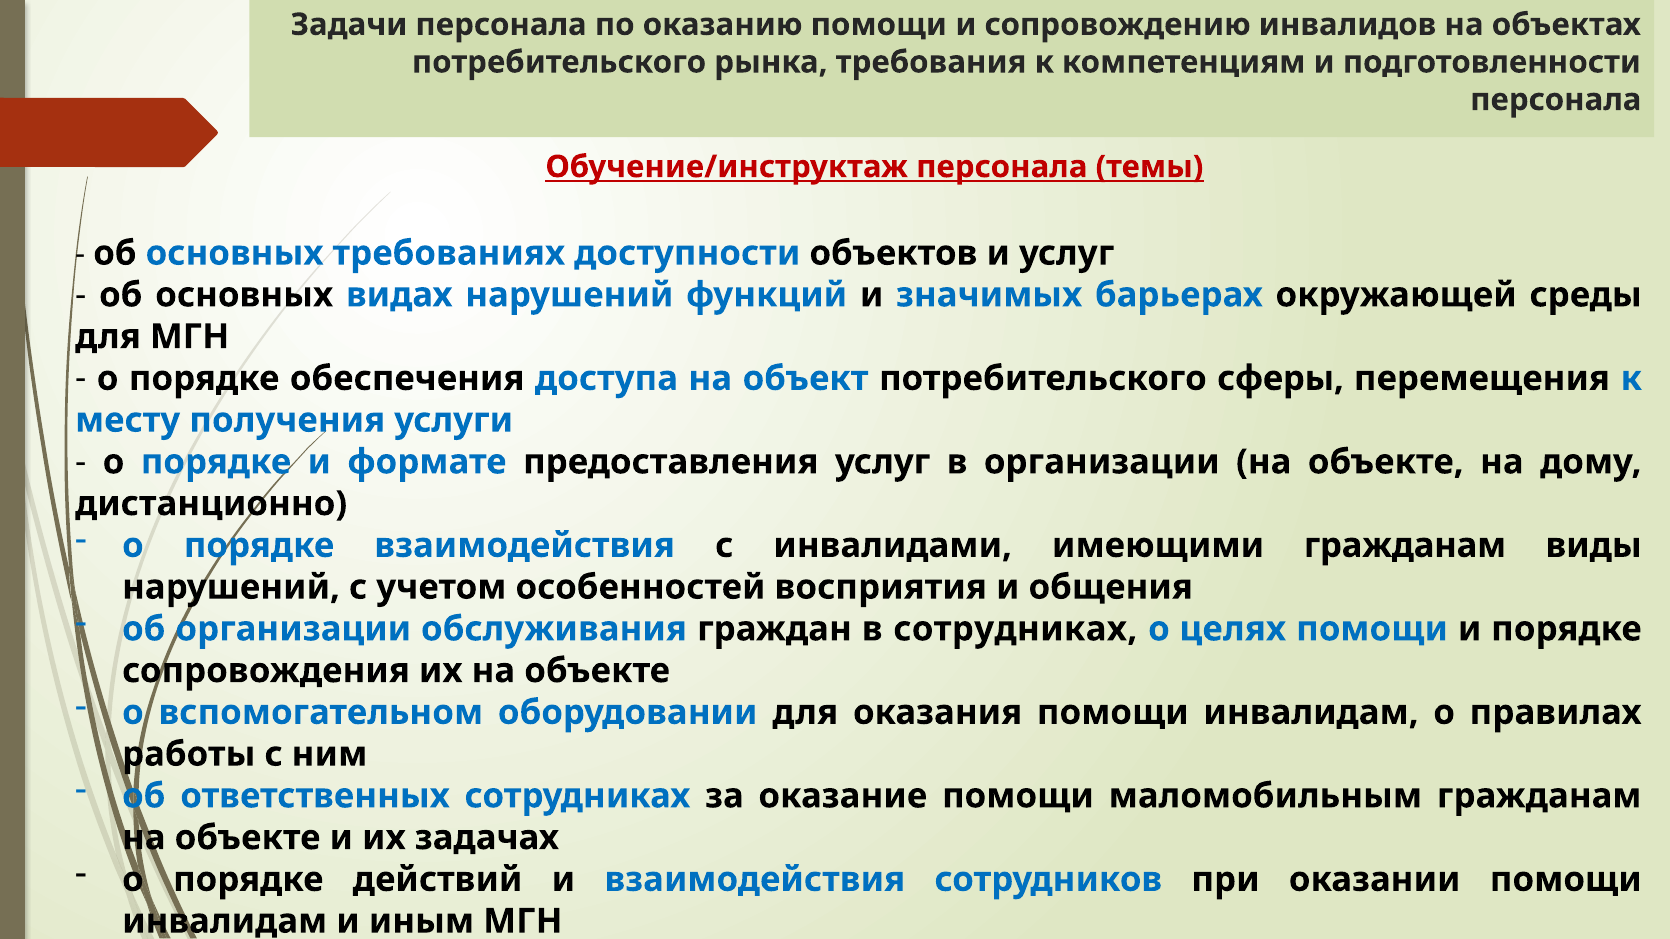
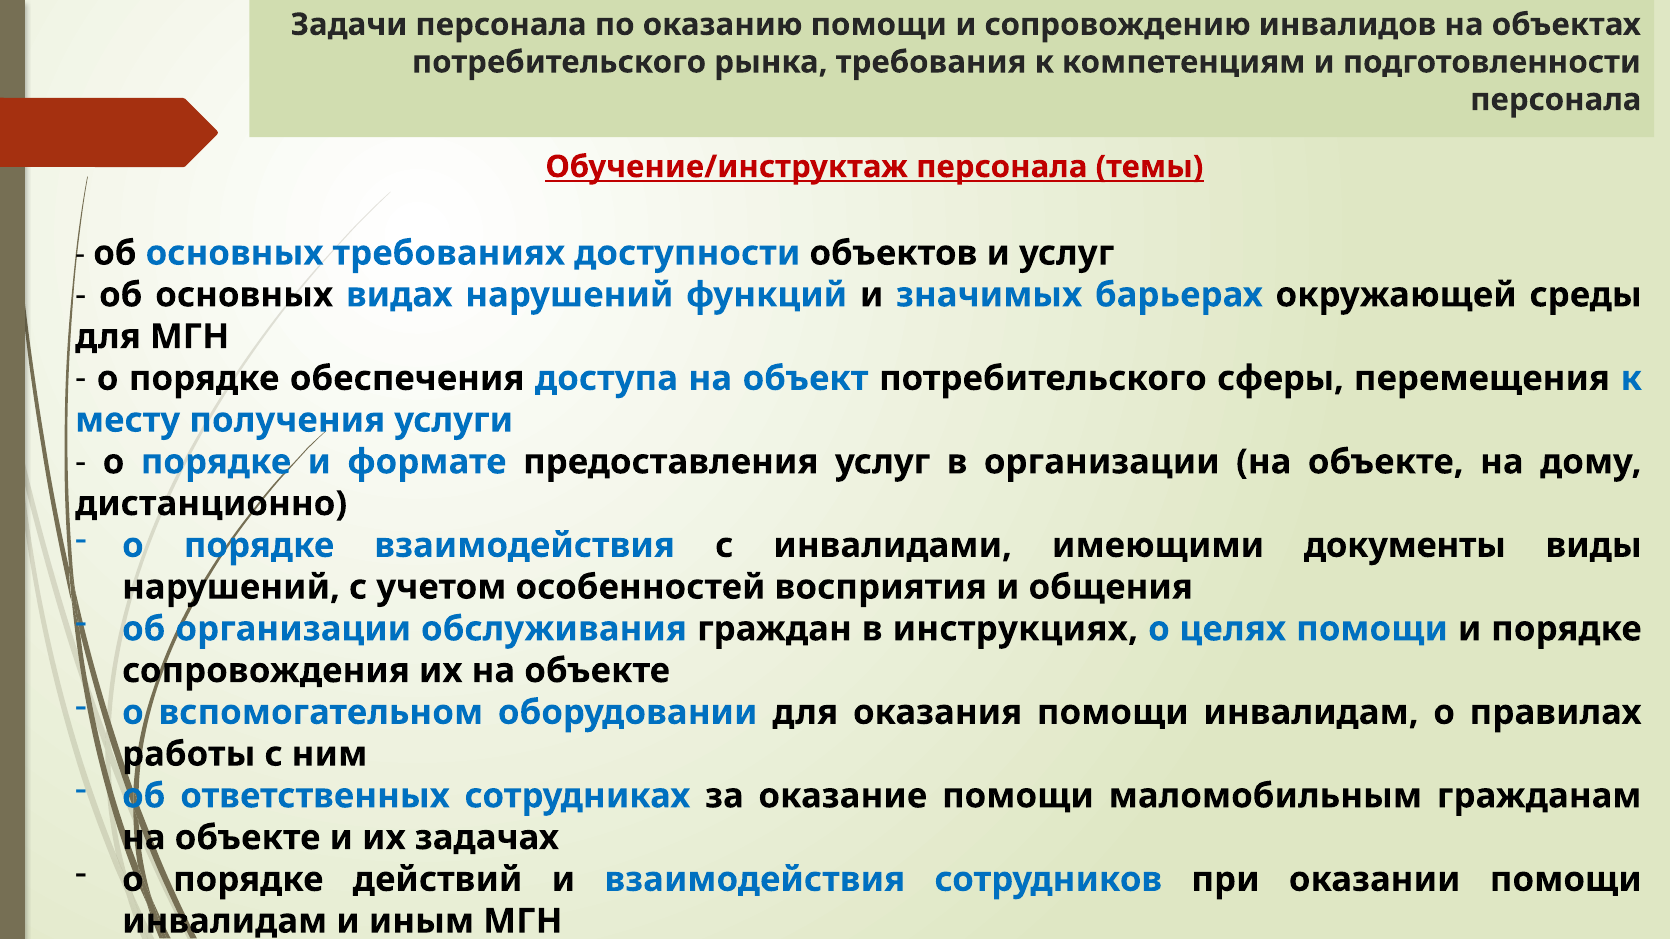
имеющими гражданам: гражданам -> документы (1405, 546)
в сотрудниках: сотрудниках -> инструкциях (1015, 629)
